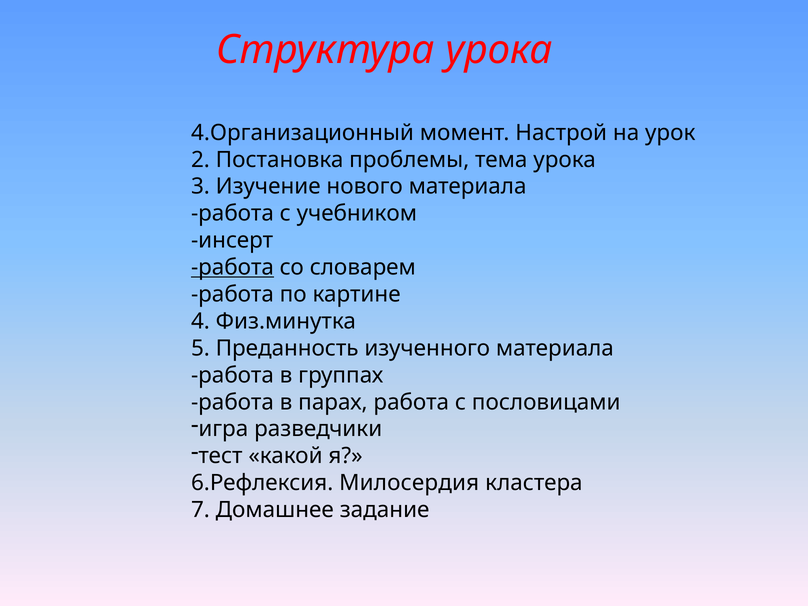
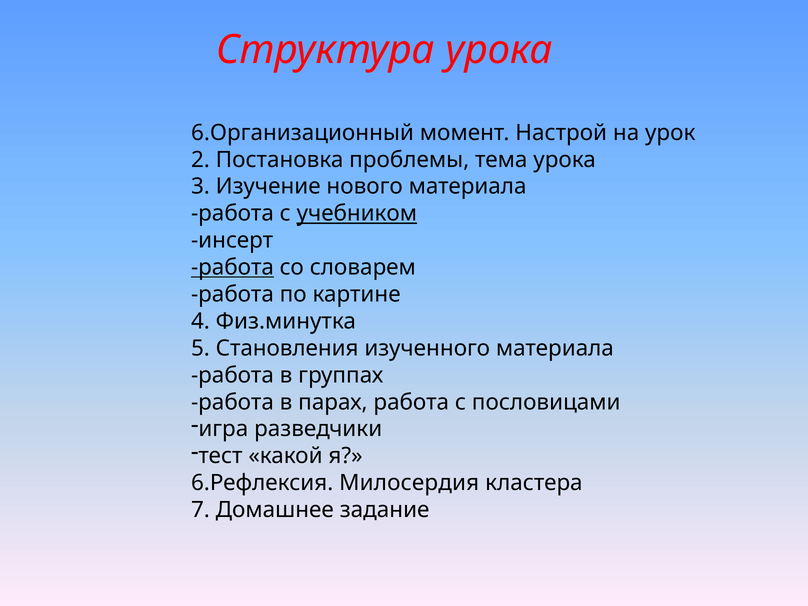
4.Организационный: 4.Организационный -> 6.Организационный (302, 133)
учебником underline: none -> present (357, 213)
Преданность: Преданность -> Становления (287, 348)
